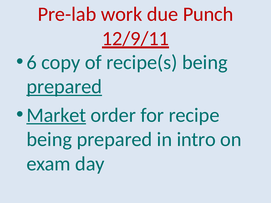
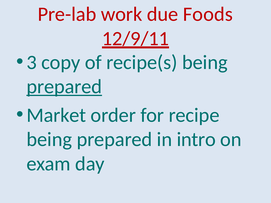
Punch: Punch -> Foods (208, 14)
6: 6 -> 3 (32, 62)
Market underline: present -> none (56, 115)
